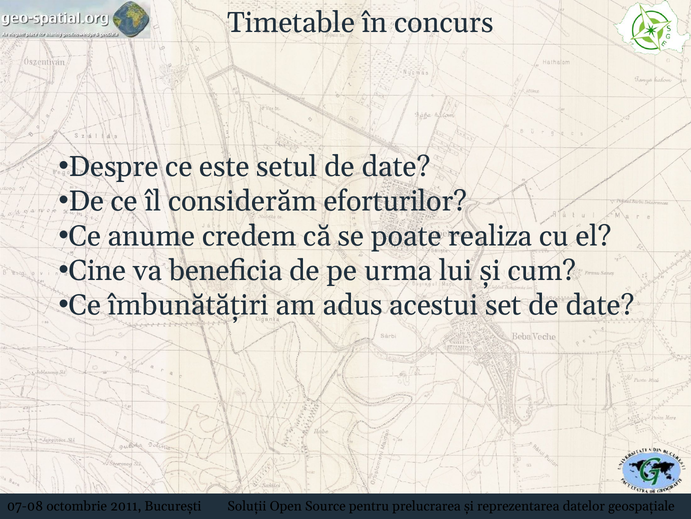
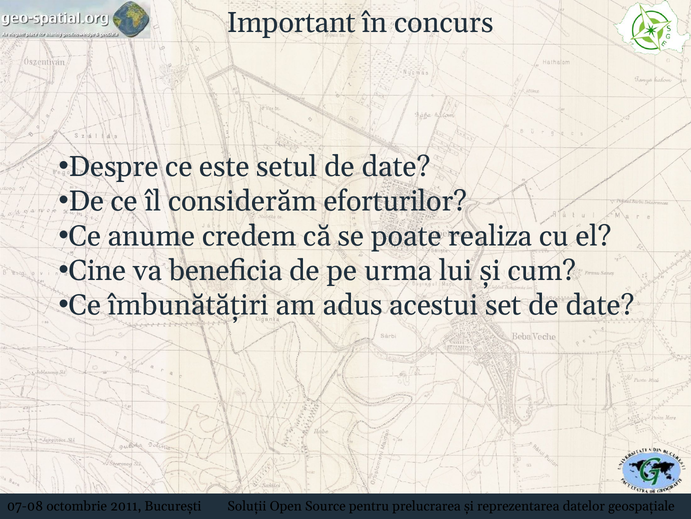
Timetable: Timetable -> Important (291, 23)
